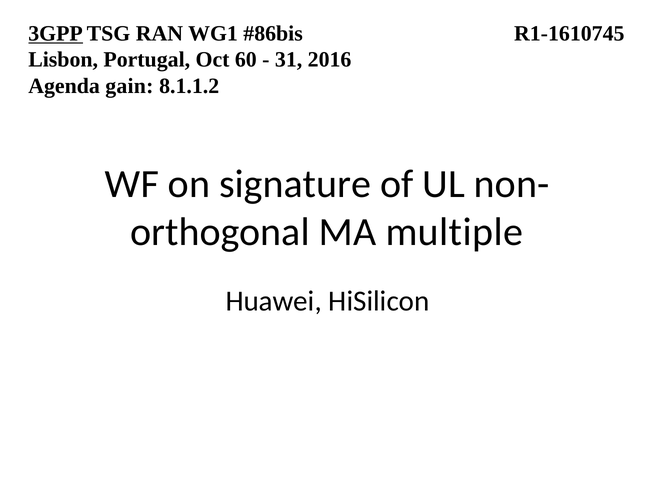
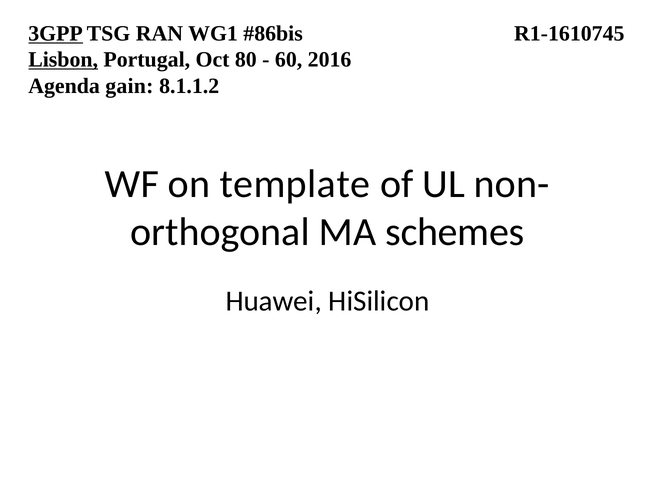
Lisbon underline: none -> present (63, 60)
60: 60 -> 80 (246, 60)
31: 31 -> 60 (289, 60)
signature: signature -> template (295, 184)
multiple: multiple -> schemes (455, 232)
